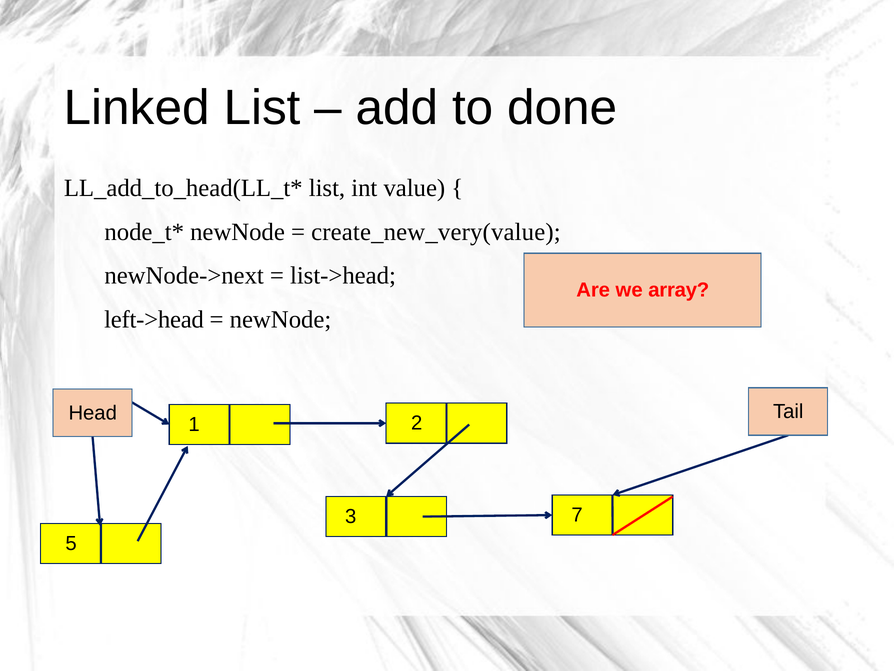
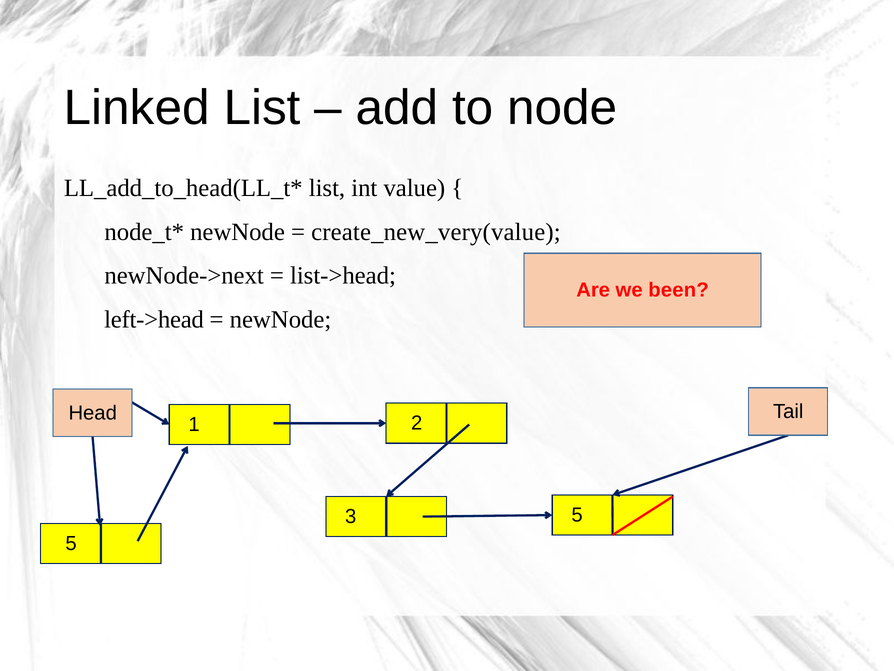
done: done -> node (562, 108)
array: array -> been (679, 290)
3 7: 7 -> 5 (577, 515)
